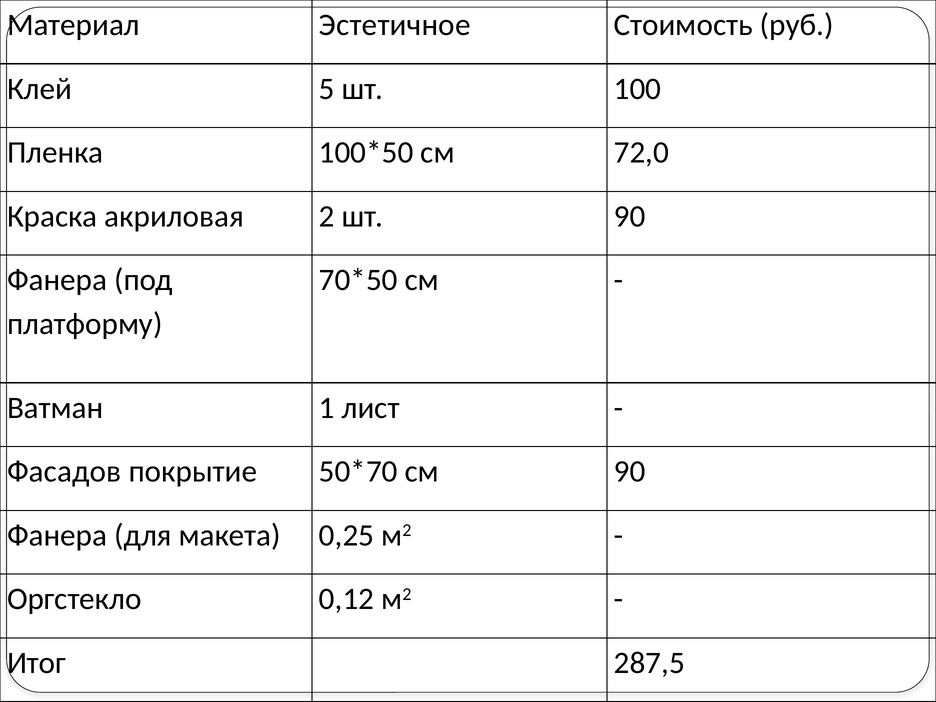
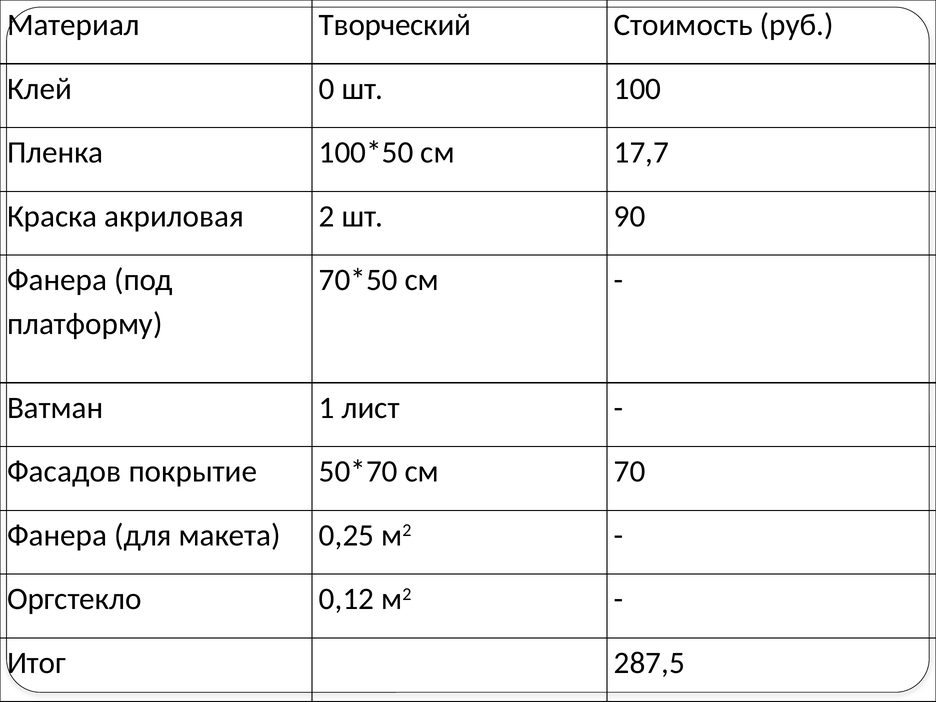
Эстетичное: Эстетичное -> Творческий (395, 25)
5: 5 -> 0 (327, 89)
72,0: 72,0 -> 17,7 (641, 153)
см 90: 90 -> 70 (630, 472)
